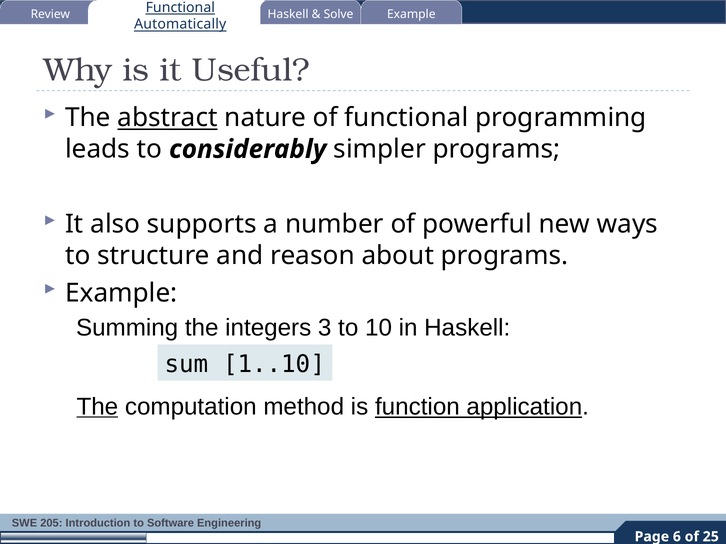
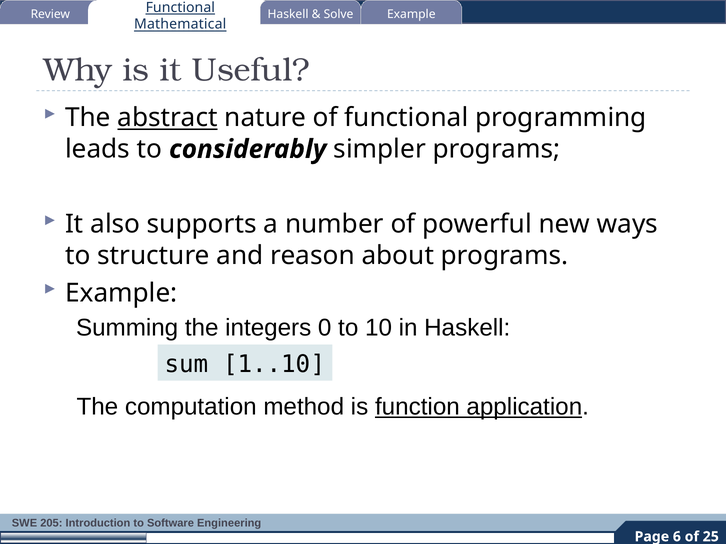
Automatically: Automatically -> Mathematical (180, 24)
3: 3 -> 0 (325, 328)
The underline: present -> none (97, 407)
